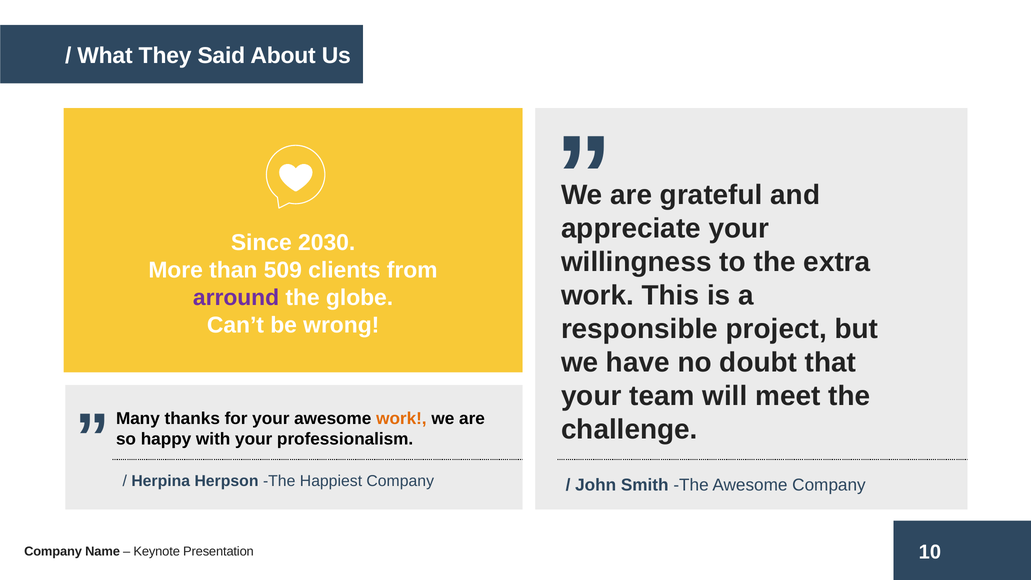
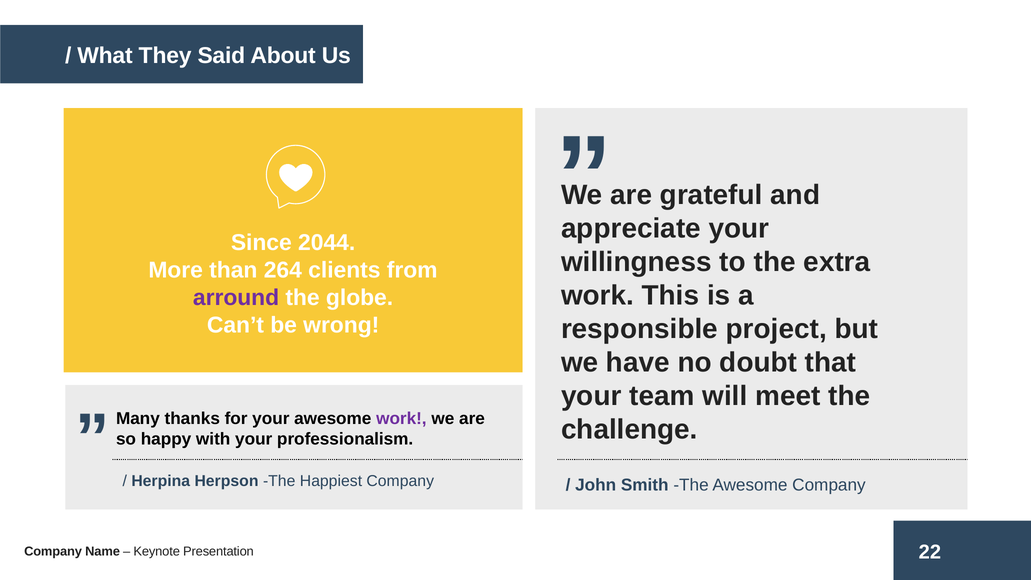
2030: 2030 -> 2044 (327, 243)
509: 509 -> 264 (283, 270)
work colour: orange -> purple (401, 418)
10: 10 -> 22 (930, 552)
